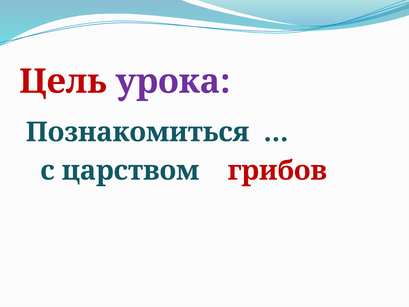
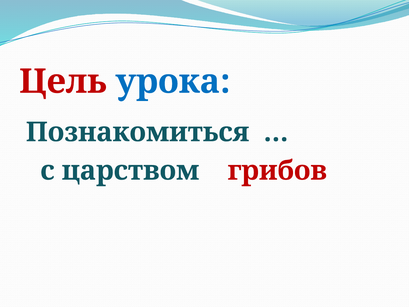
урока colour: purple -> blue (173, 81)
